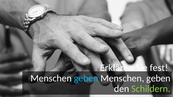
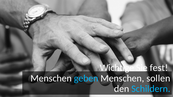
Erklären: Erklären -> Wichtige (117, 68)
geben: geben -> sollen (158, 78)
Schildern colour: light green -> light blue (151, 89)
